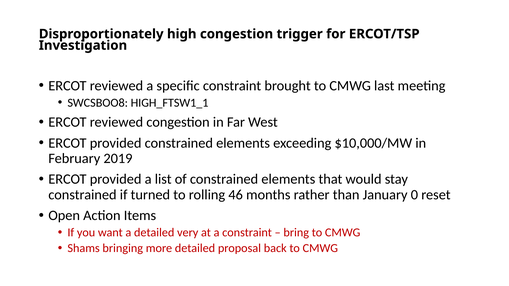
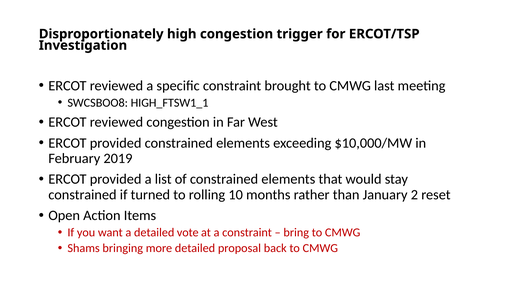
46: 46 -> 10 (236, 195)
0: 0 -> 2 (414, 195)
very: very -> vote (188, 233)
